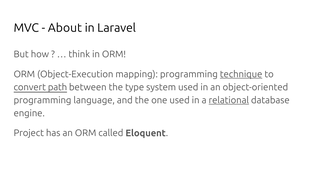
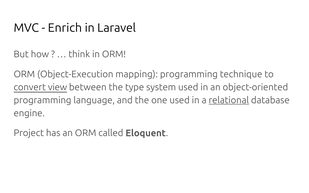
About: About -> Enrich (65, 28)
technique underline: present -> none (241, 74)
path: path -> view (58, 87)
